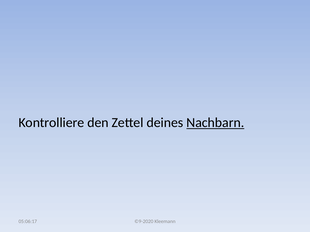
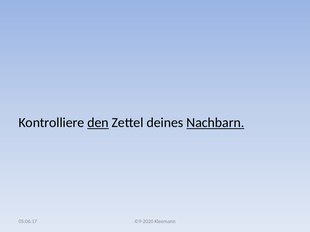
den underline: none -> present (98, 123)
